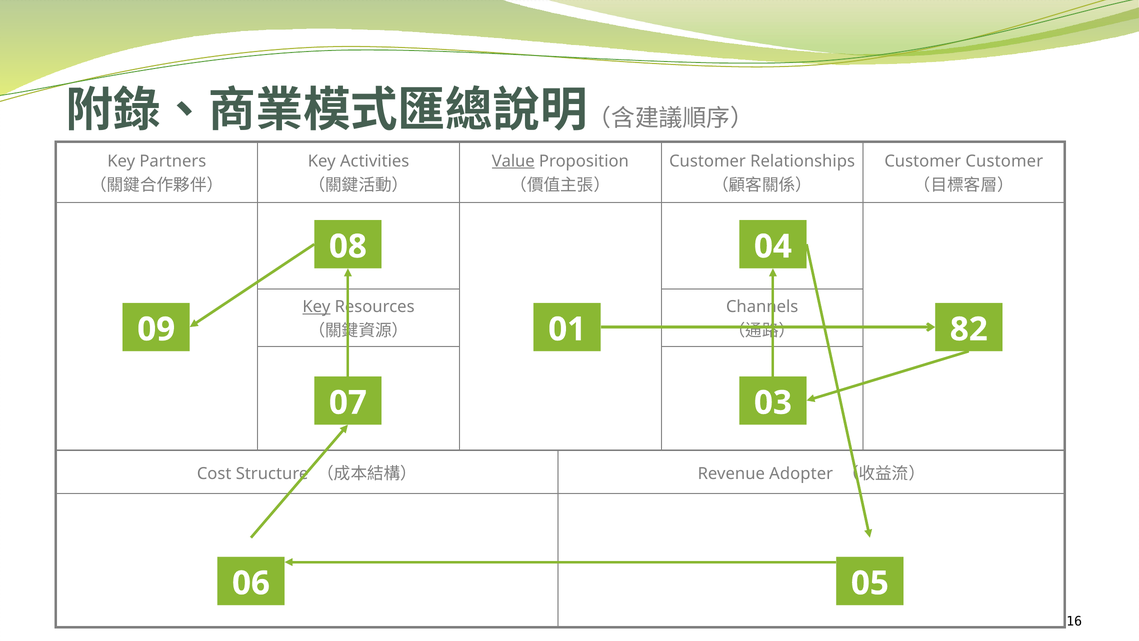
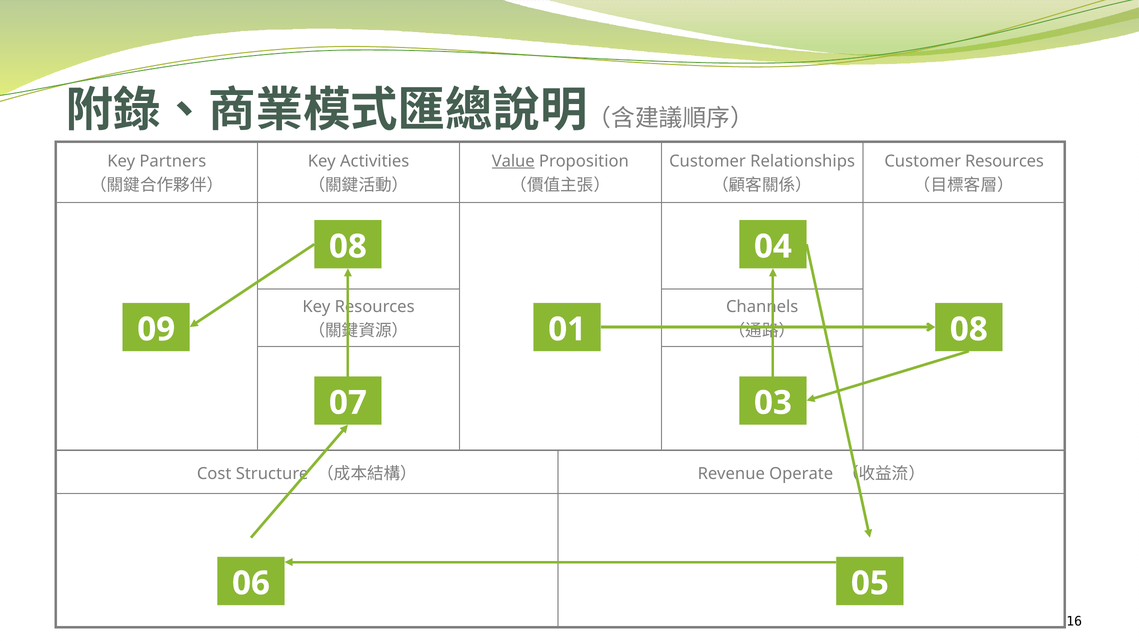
Customer Customer: Customer -> Resources (1004, 161)
Key underline: present -> none (316, 307)
01 82: 82 -> 08 (969, 329)
Adopter: Adopter -> Operate (801, 473)
